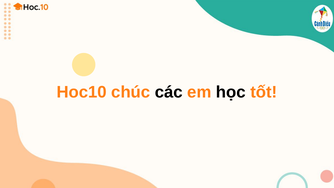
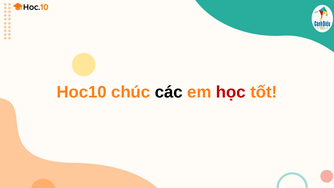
học colour: black -> red (231, 92)
